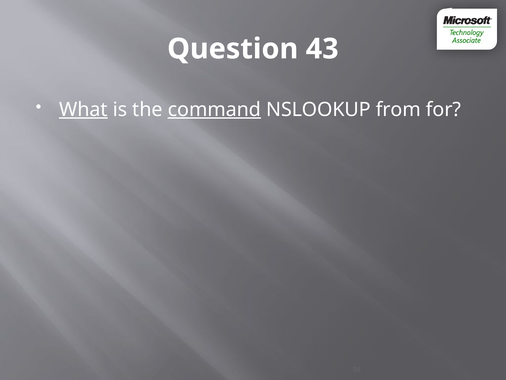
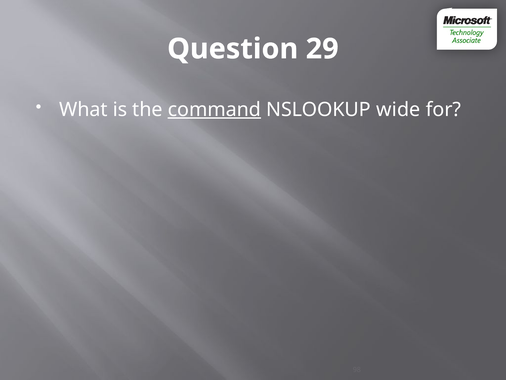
43: 43 -> 29 (322, 49)
What underline: present -> none (83, 109)
from: from -> wide (398, 109)
